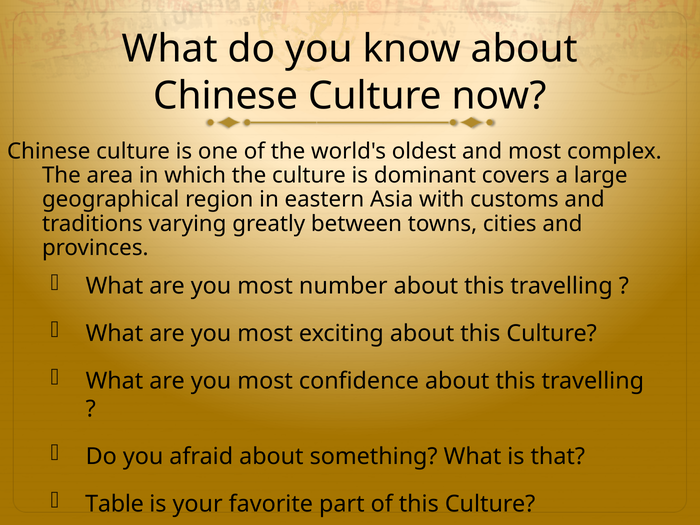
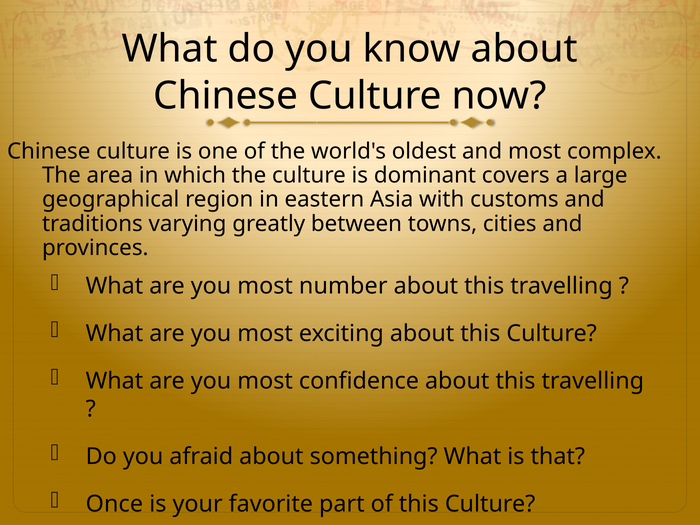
Table: Table -> Once (114, 504)
